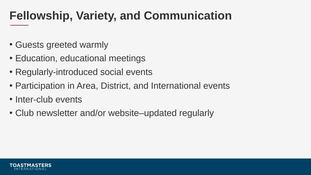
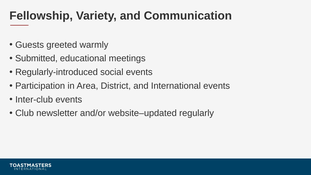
Education: Education -> Submitted (36, 58)
